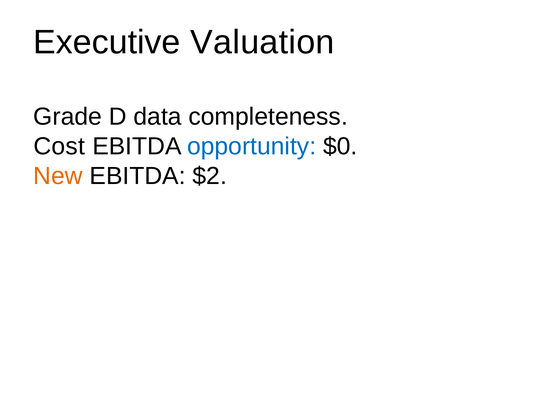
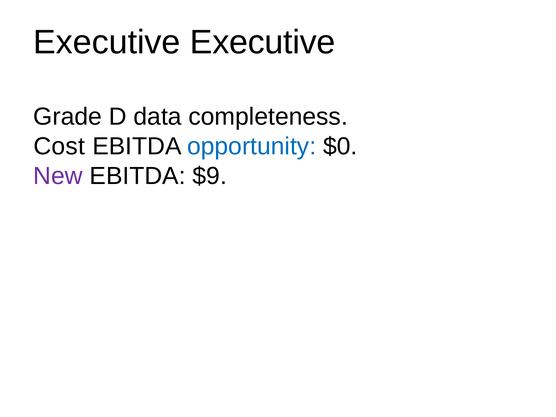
Executive Valuation: Valuation -> Executive (263, 42)
New colour: orange -> purple (58, 176)
$2: $2 -> $9 (210, 176)
